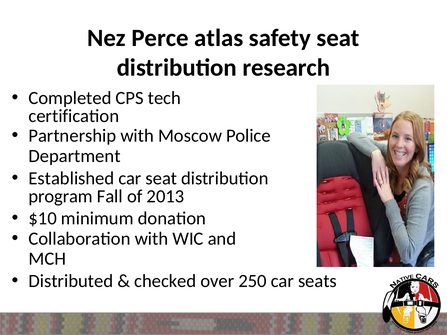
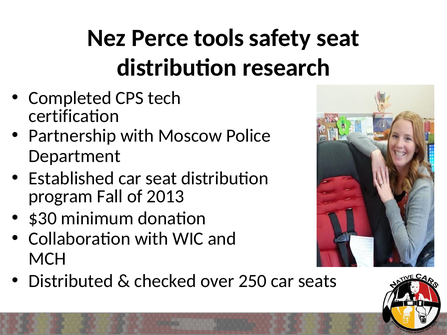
atlas: atlas -> tools (219, 38)
$10: $10 -> $30 (43, 219)
